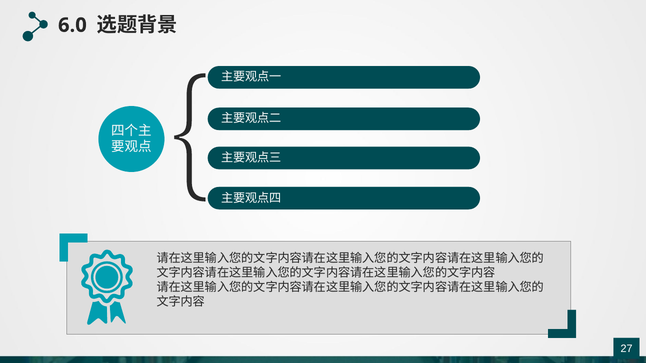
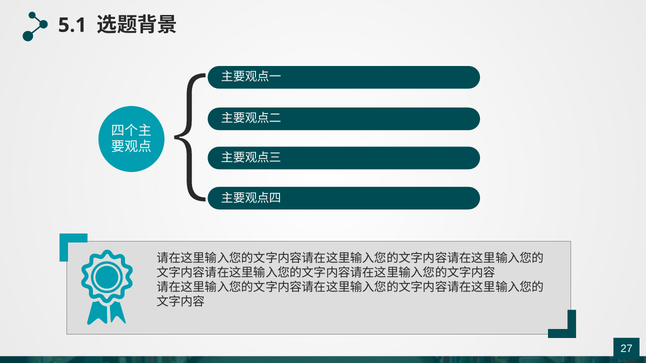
6.0: 6.0 -> 5.1 (72, 25)
